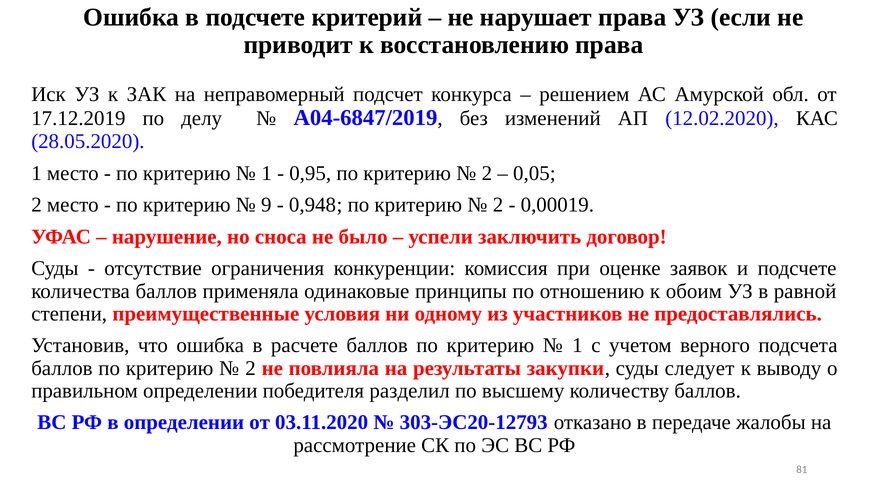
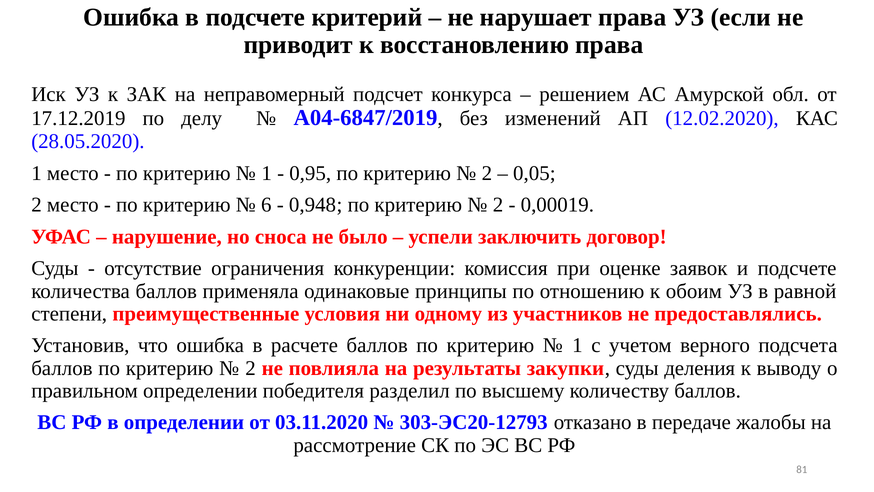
9: 9 -> 6 (266, 205)
следует: следует -> деления (700, 368)
